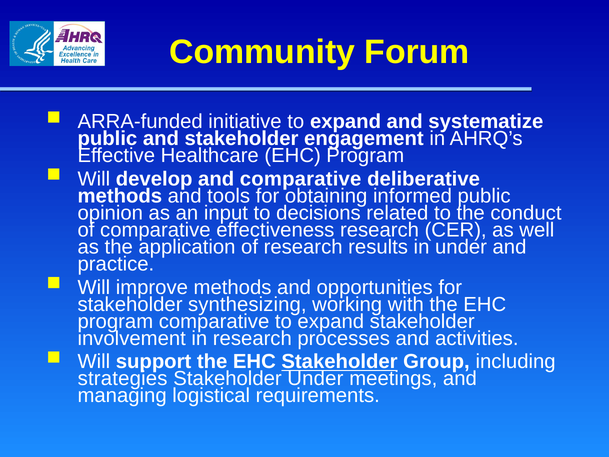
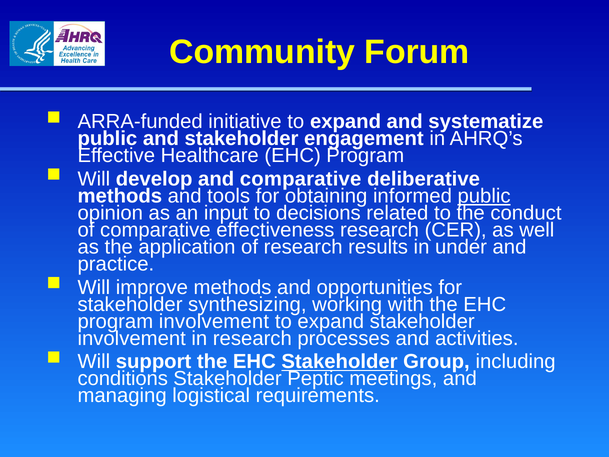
public underline: none -> present (484, 196)
program comparative: comparative -> involvement (214, 321)
strategies: strategies -> conditions (123, 378)
Stakeholder Under: Under -> Peptic (315, 378)
